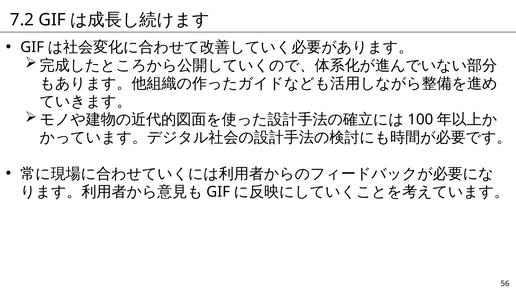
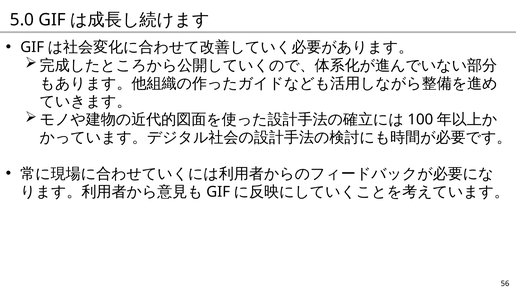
7.2: 7.2 -> 5.0 (22, 20)
